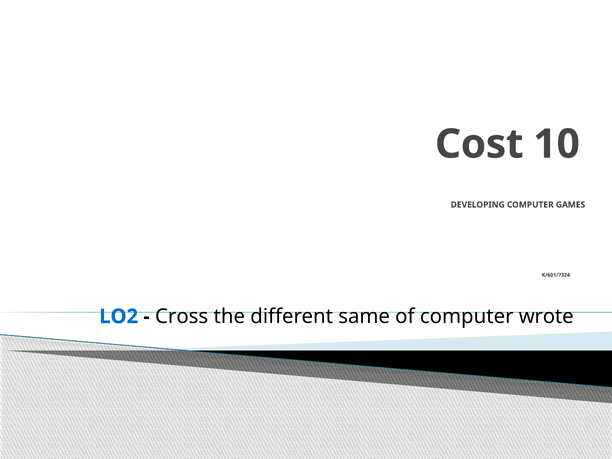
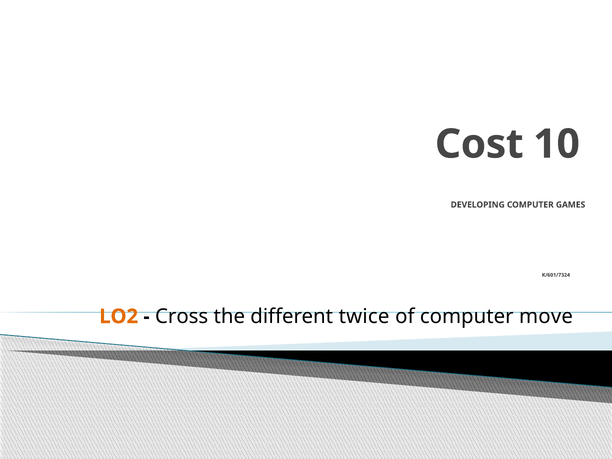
LO2 colour: blue -> orange (119, 316)
same: same -> twice (364, 316)
wrote: wrote -> move (546, 316)
